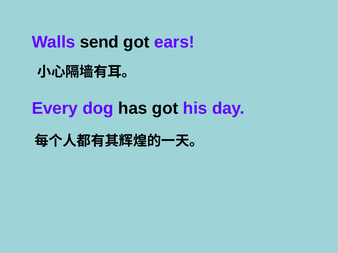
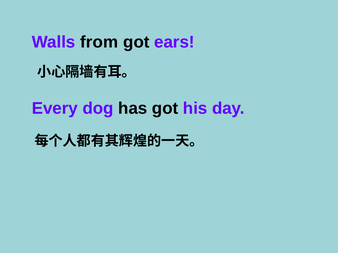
send: send -> from (99, 42)
